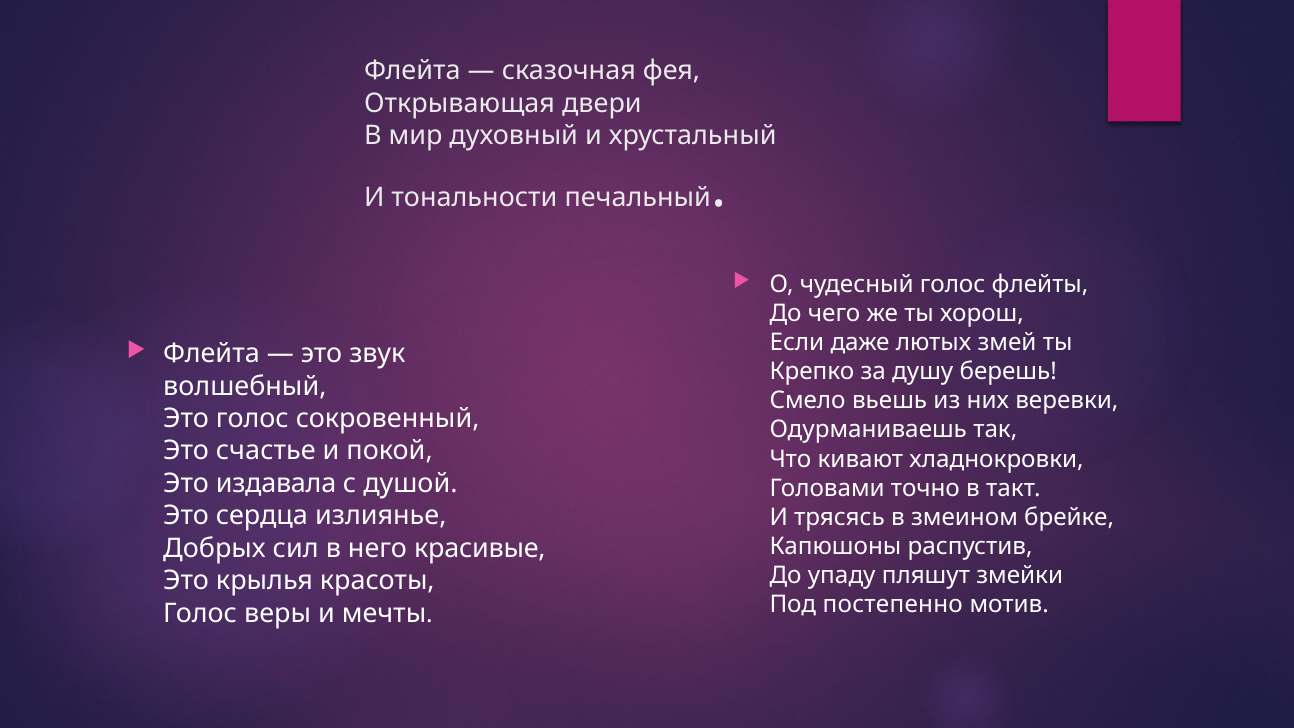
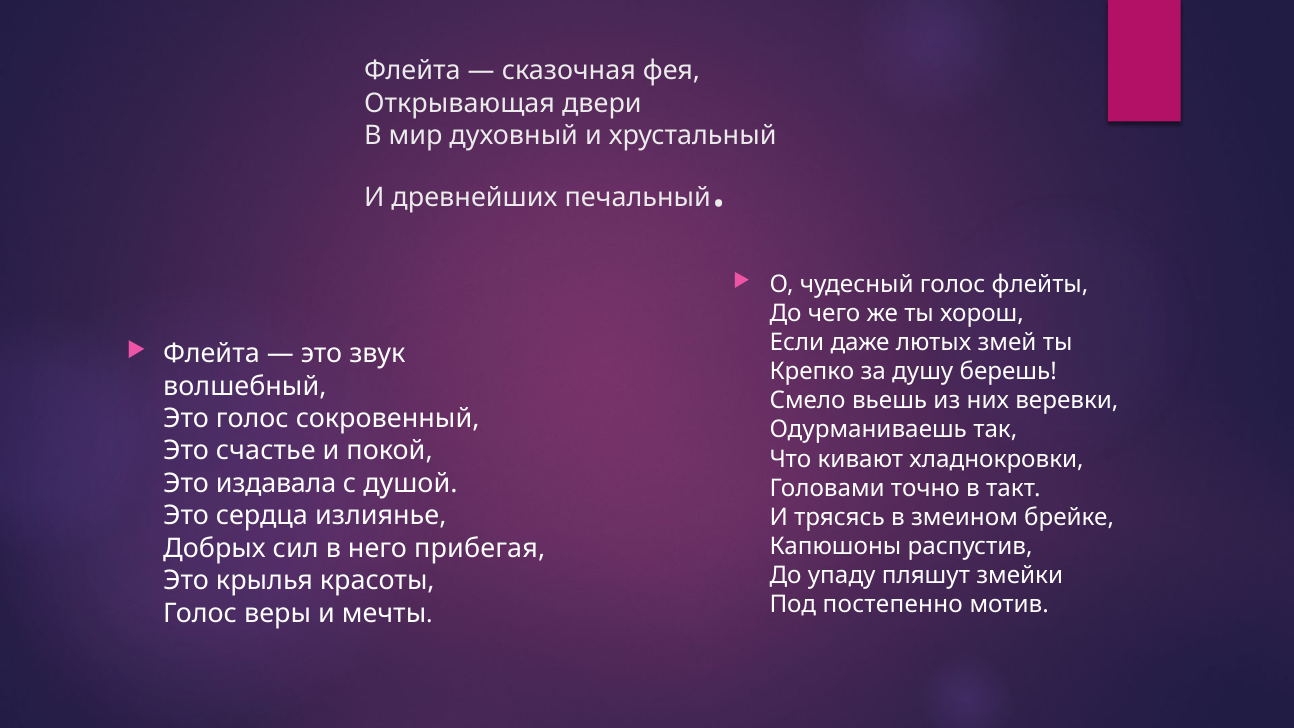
тональности: тональности -> древнейших (474, 198)
красивые: красивые -> прибегая (480, 548)
